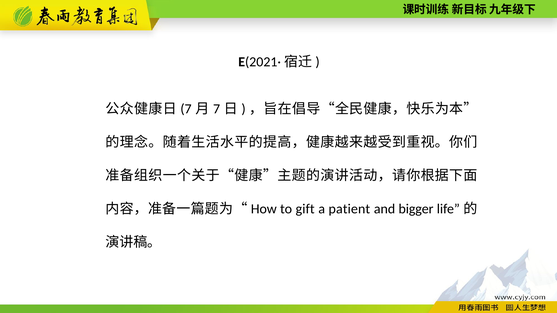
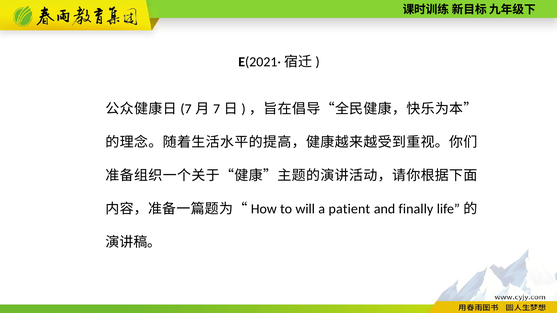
gift: gift -> will (305, 209)
bigger: bigger -> finally (416, 209)
